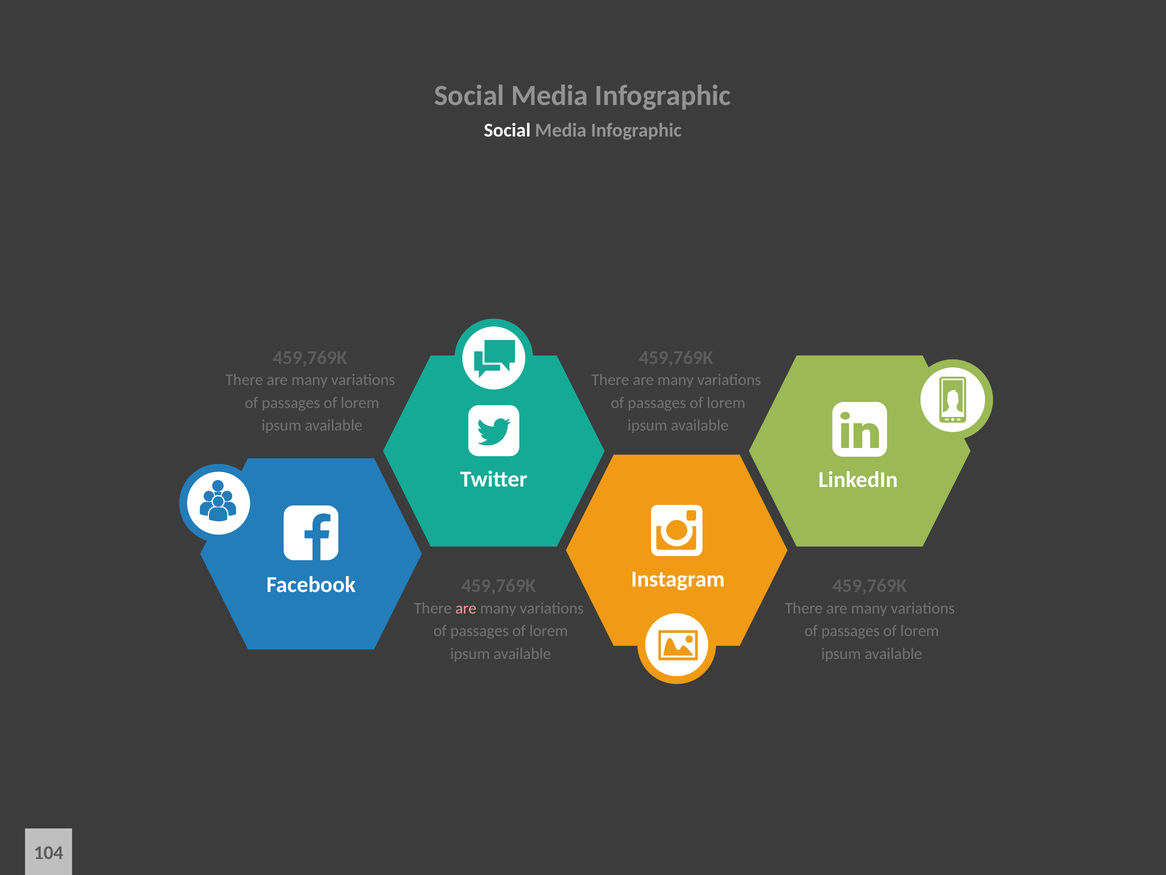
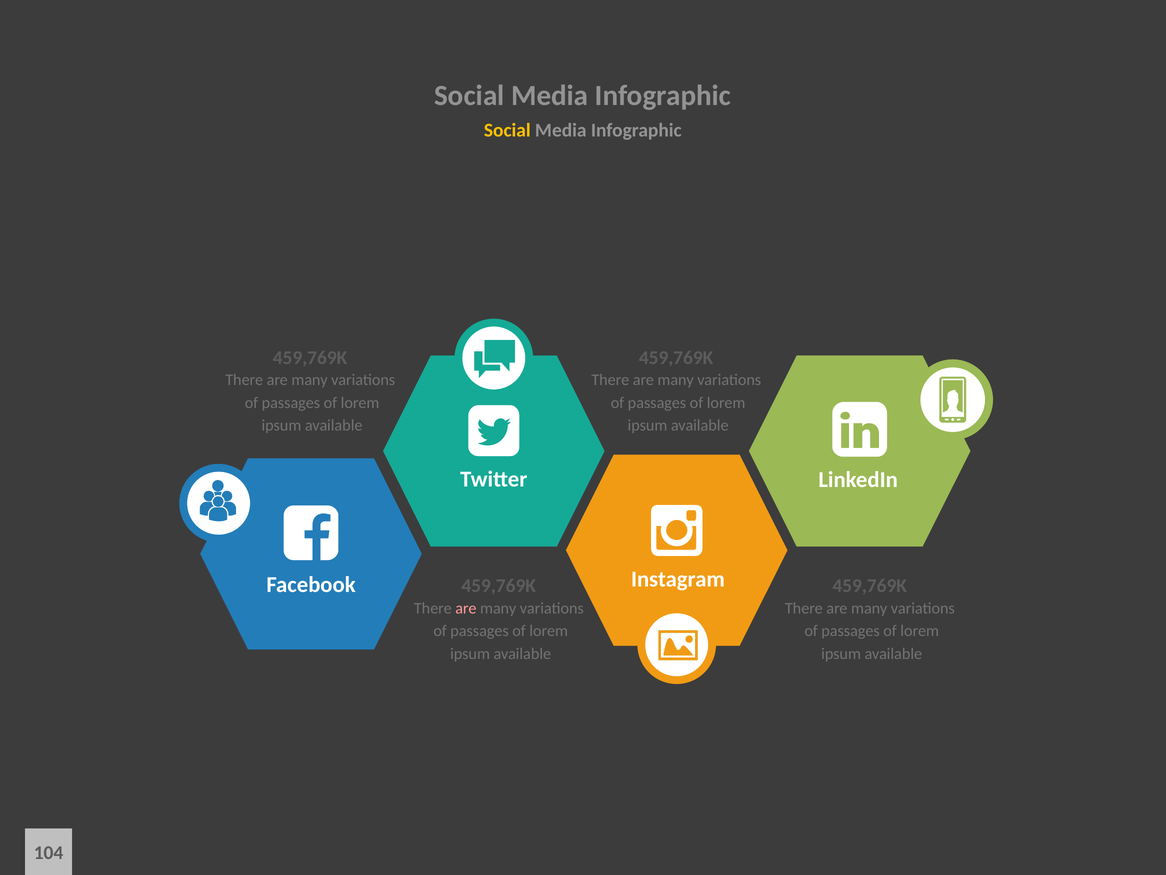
Social colour: white -> yellow (507, 130)
